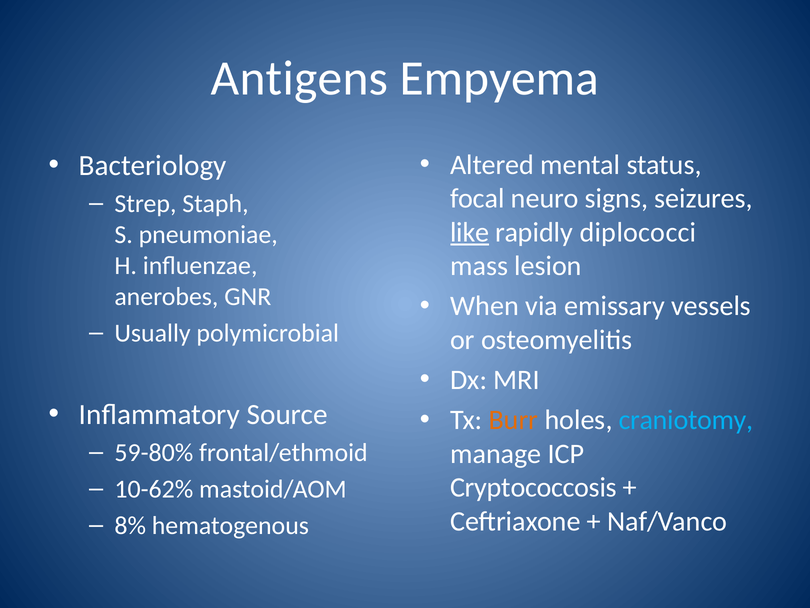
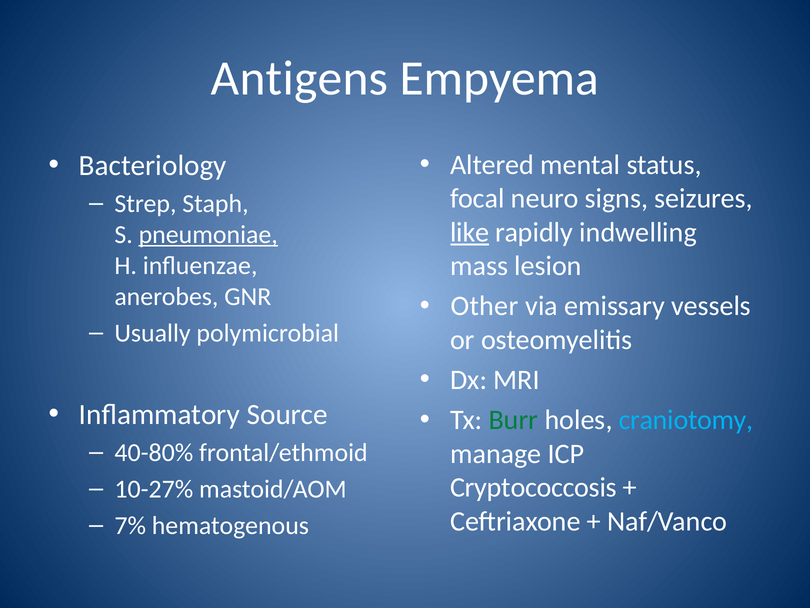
diplococci: diplococci -> indwelling (638, 232)
pneumoniae underline: none -> present (208, 235)
When: When -> Other (484, 306)
Burr colour: orange -> green (513, 420)
59-80%: 59-80% -> 40-80% (154, 452)
10-62%: 10-62% -> 10-27% (154, 489)
8%: 8% -> 7% (130, 525)
